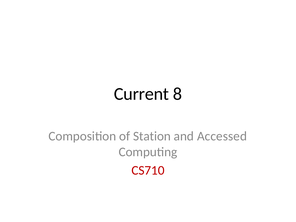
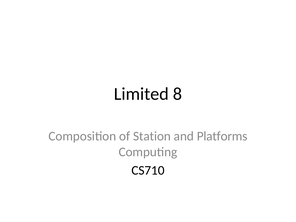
Current: Current -> Limited (141, 94)
Accessed: Accessed -> Platforms (222, 136)
CS710 colour: red -> black (148, 170)
